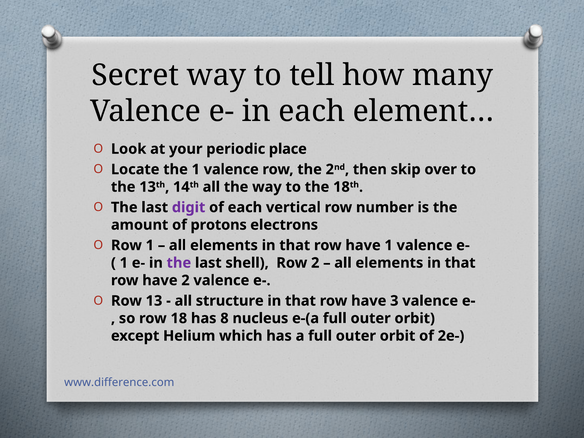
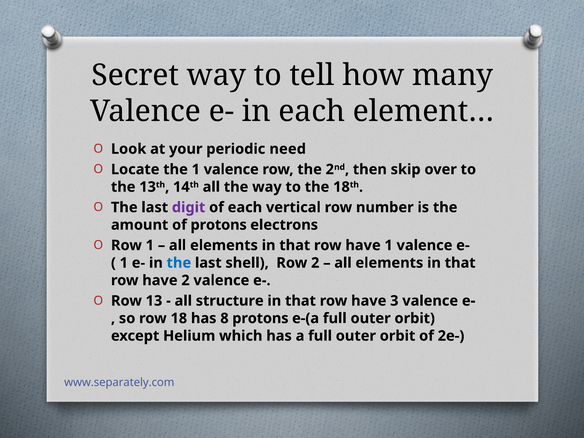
place: place -> need (288, 149)
the colour: purple -> blue (179, 263)
8 nucleus: nucleus -> protons (260, 318)
www.difference.com: www.difference.com -> www.separately.com (119, 383)
